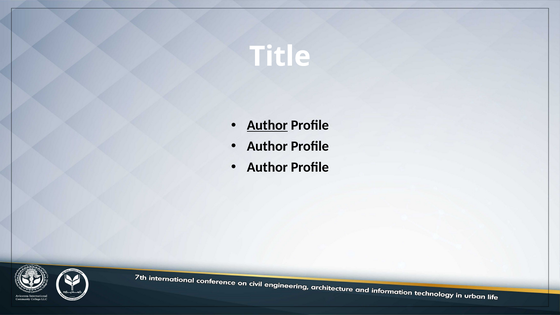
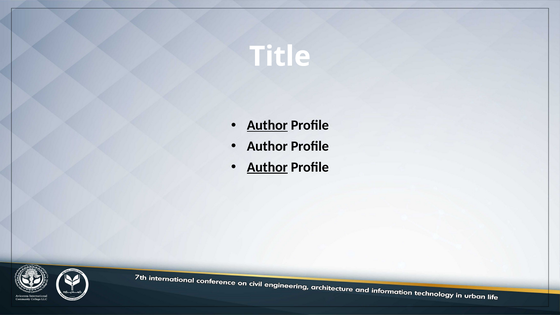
Author underline: none -> present (267, 167)
